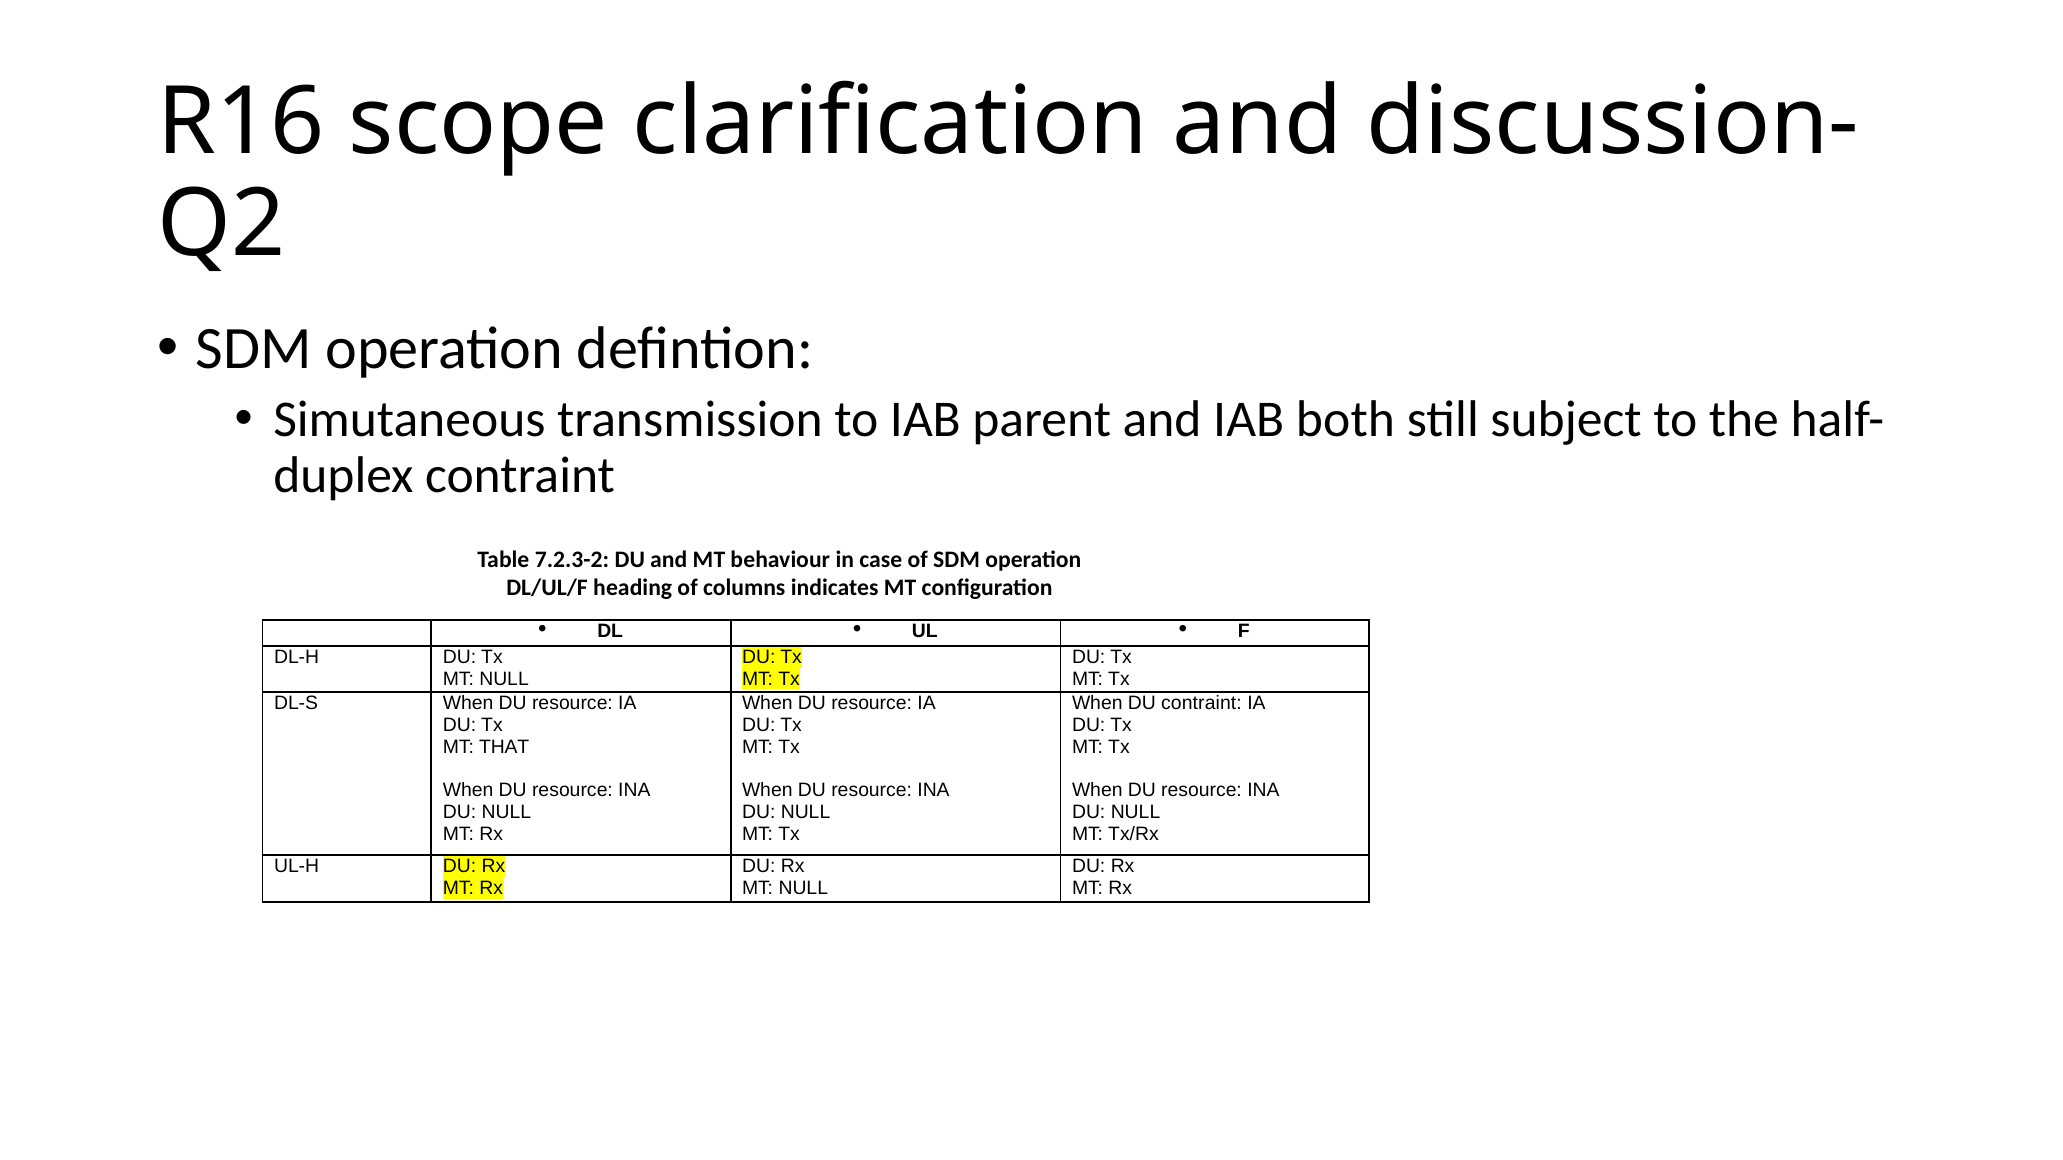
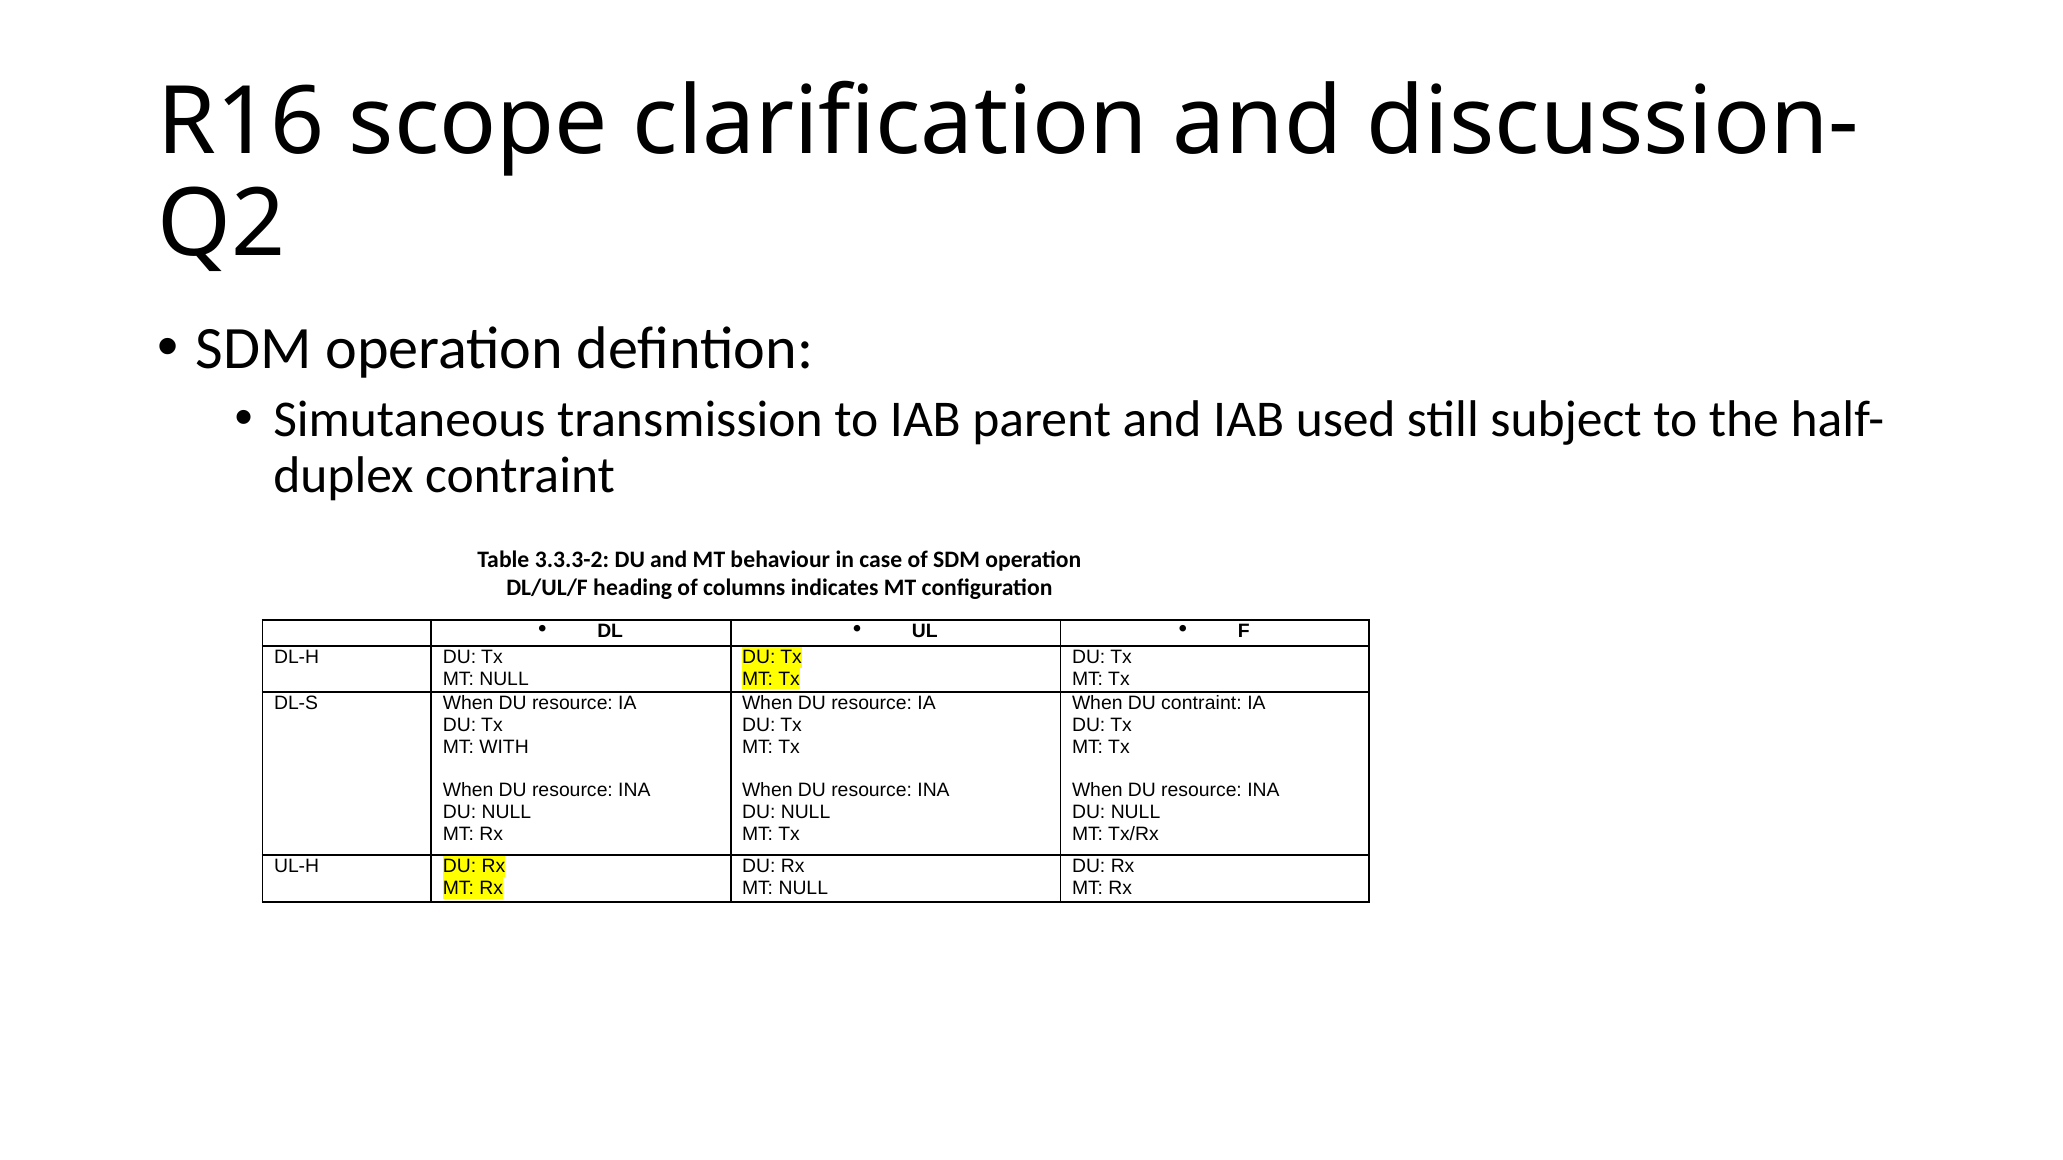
both: both -> used (1346, 420)
7.2.3-2: 7.2.3-2 -> 3.3.3-2 (572, 560)
THAT: THAT -> WITH (504, 747)
